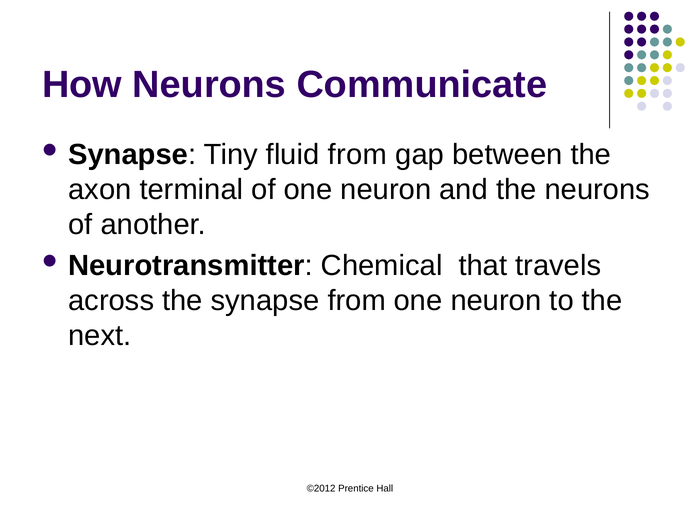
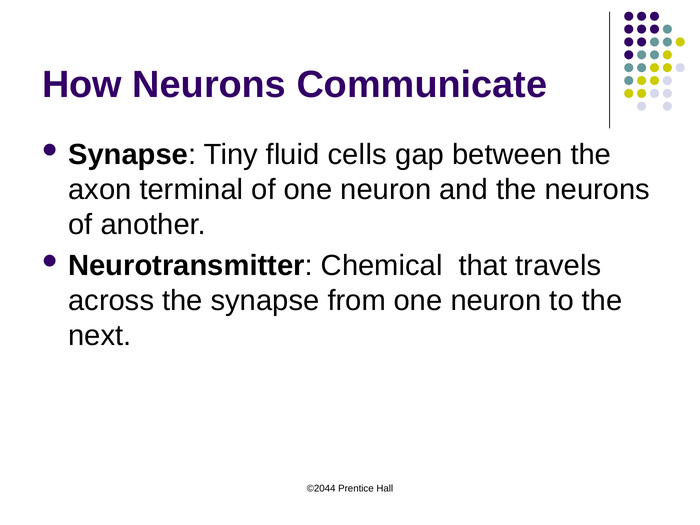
fluid from: from -> cells (357, 155)
©2012: ©2012 -> ©2044 (321, 488)
